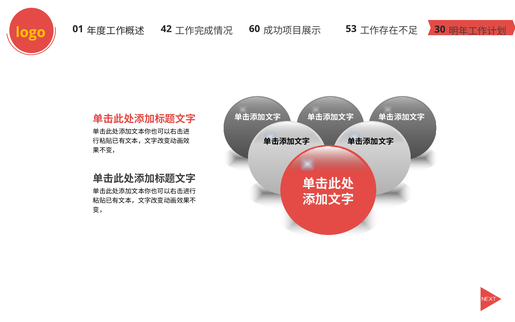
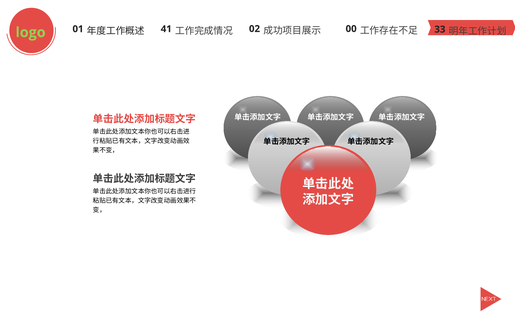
logo colour: yellow -> light green (31, 32)
42: 42 -> 41 (166, 29)
60: 60 -> 02 (254, 29)
53: 53 -> 00 (351, 29)
30: 30 -> 33 (440, 29)
